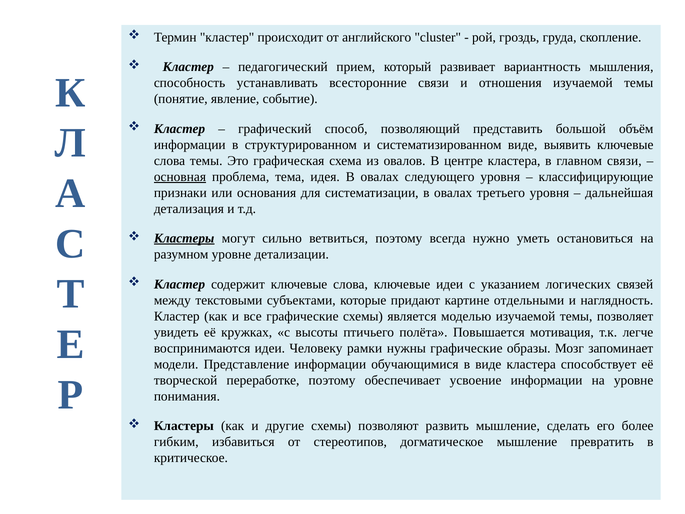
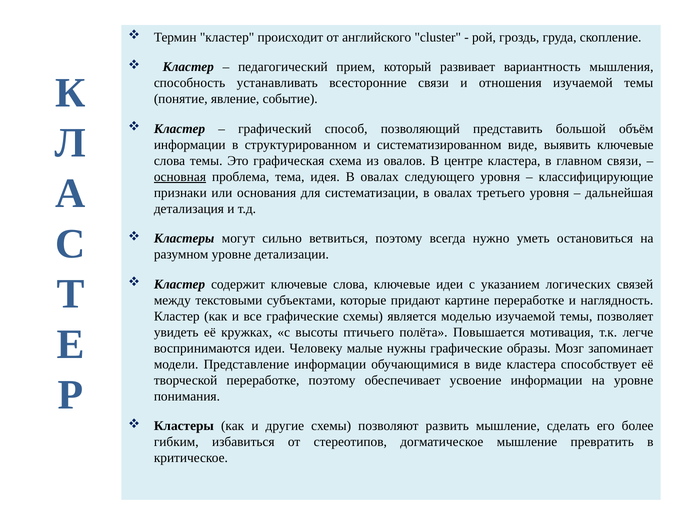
Кластеры underline: present -> none (184, 238)
картине отдельными: отдельными -> переработке (529, 300)
рамки: рамки -> малые (365, 348)
